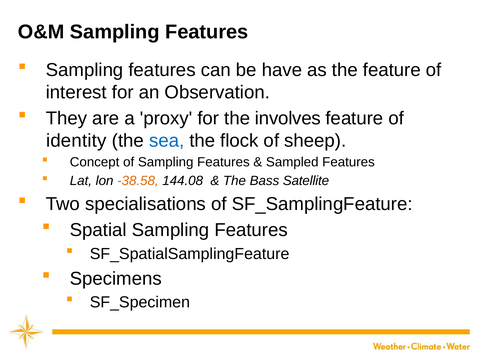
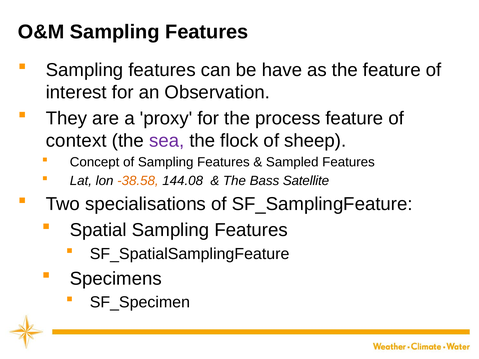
involves: involves -> process (288, 118)
identity: identity -> context (76, 141)
sea colour: blue -> purple (167, 141)
